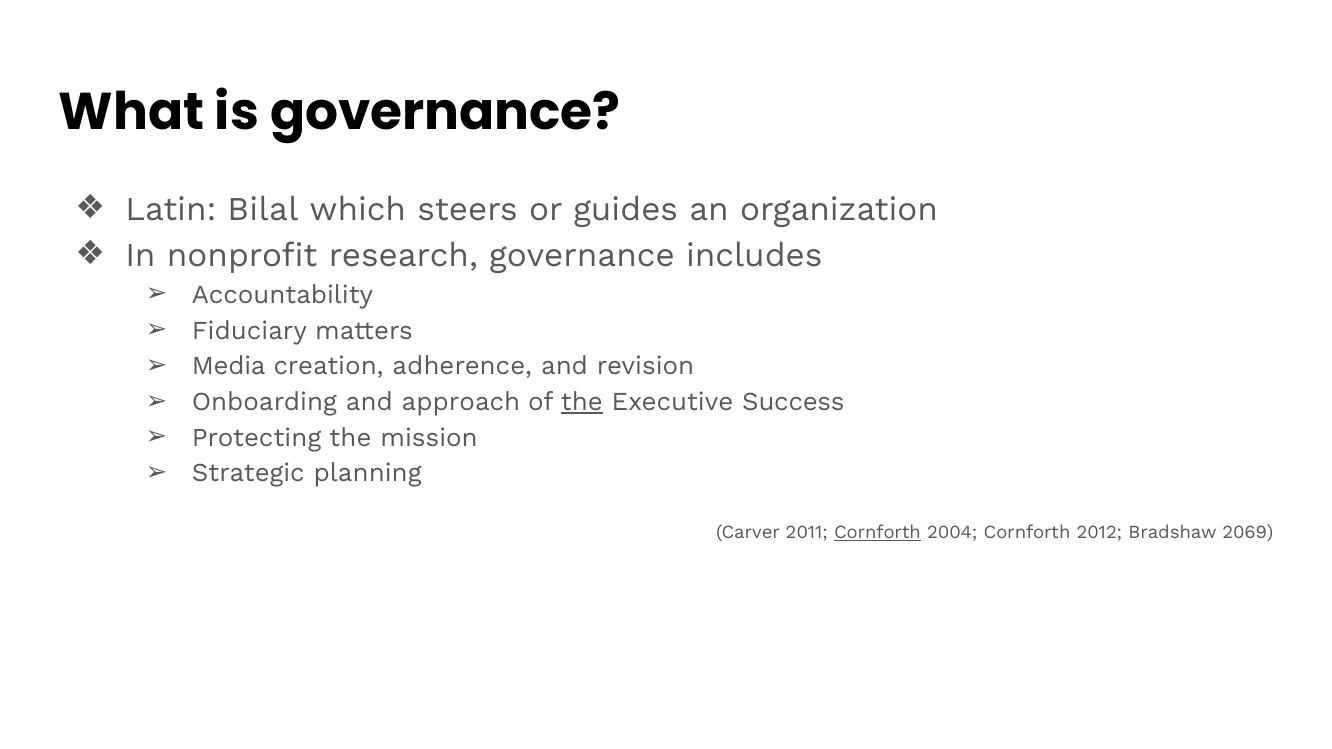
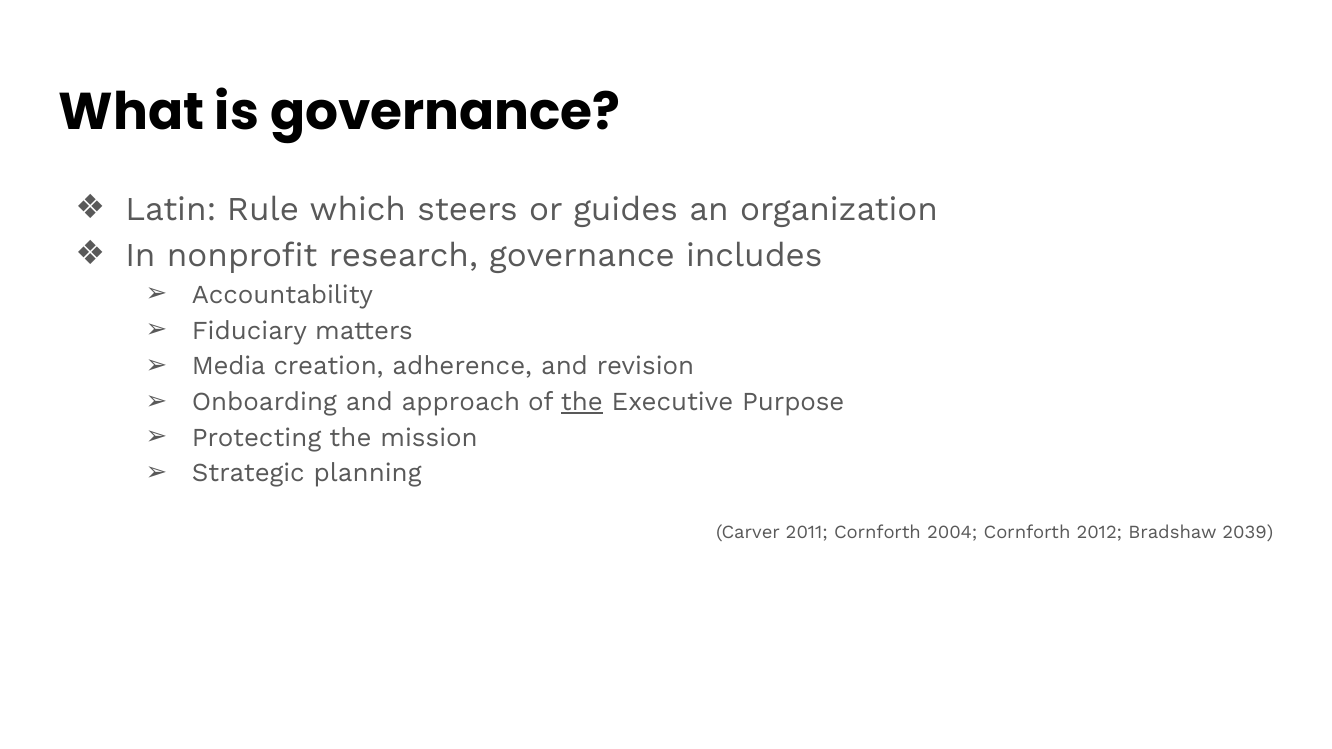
Bilal: Bilal -> Rule (263, 209)
Success: Success -> Purpose (793, 402)
Cornforth underline: present -> none (878, 533)
2069: 2069 -> 2039 (1248, 533)
